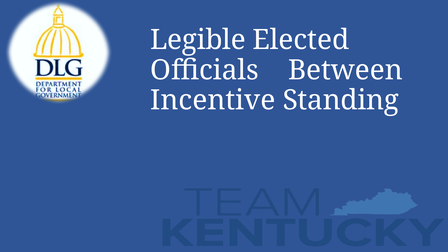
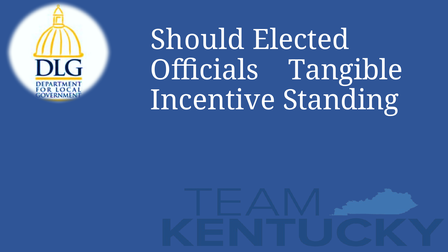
Legible: Legible -> Should (198, 40)
Between: Between -> Tangible (345, 70)
